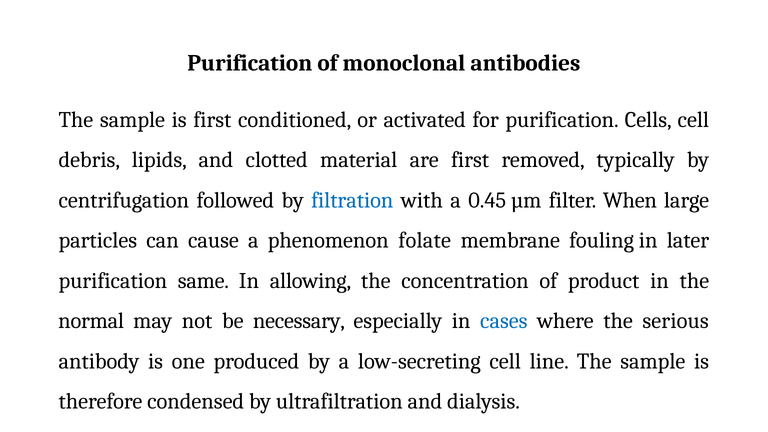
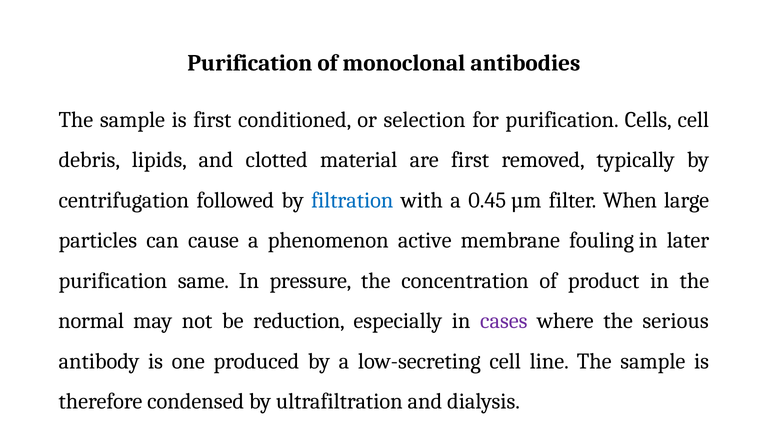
activated: activated -> selection (425, 120)
folate: folate -> active (425, 240)
allowing: allowing -> pressure (310, 281)
necessary: necessary -> reduction (299, 321)
cases colour: blue -> purple (504, 321)
